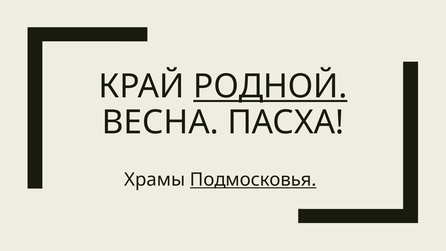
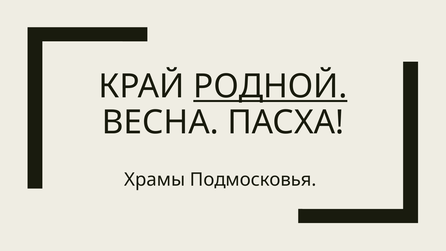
Подмосковья underline: present -> none (253, 180)
